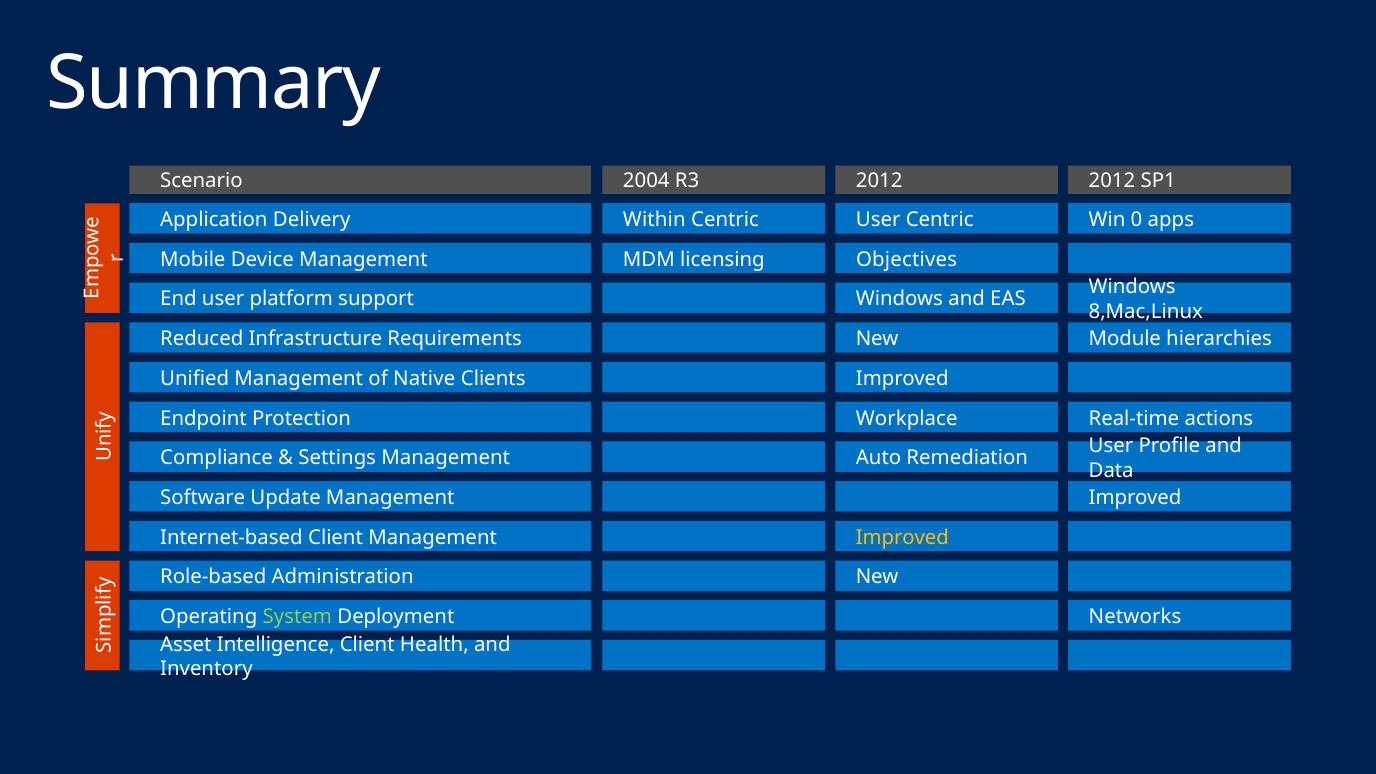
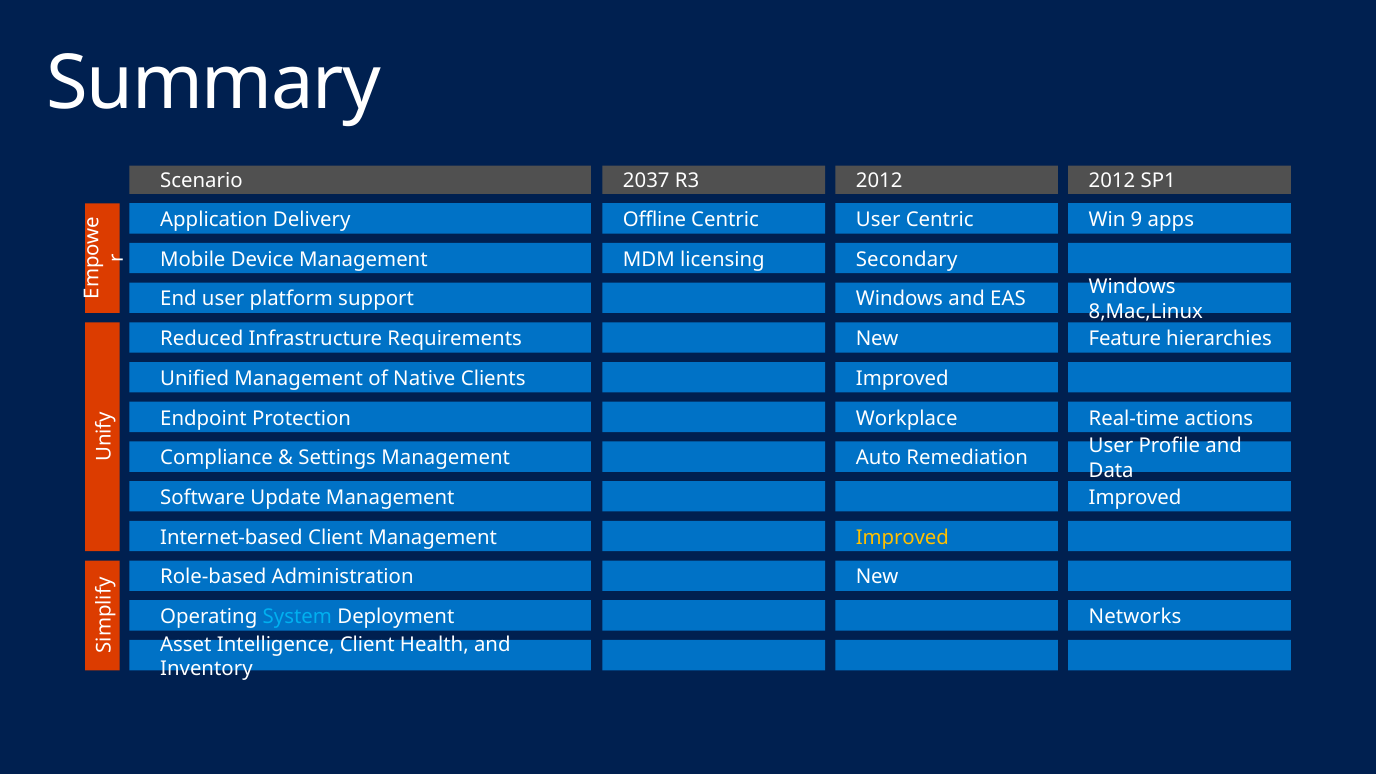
2004: 2004 -> 2037 (646, 181)
Within: Within -> Offline (654, 220)
0: 0 -> 9 (1137, 220)
Objectives: Objectives -> Secondary (907, 260)
Module: Module -> Feature (1125, 339)
System colour: light green -> light blue (297, 617)
